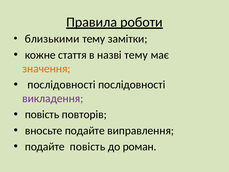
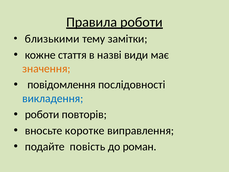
назві тему: тему -> види (136, 55)
послідовності: послідовності -> повідомлення (62, 85)
викладення colour: purple -> blue (53, 98)
повість: повість -> роботи (42, 114)
вносьте подайте: подайте -> коротке (85, 130)
